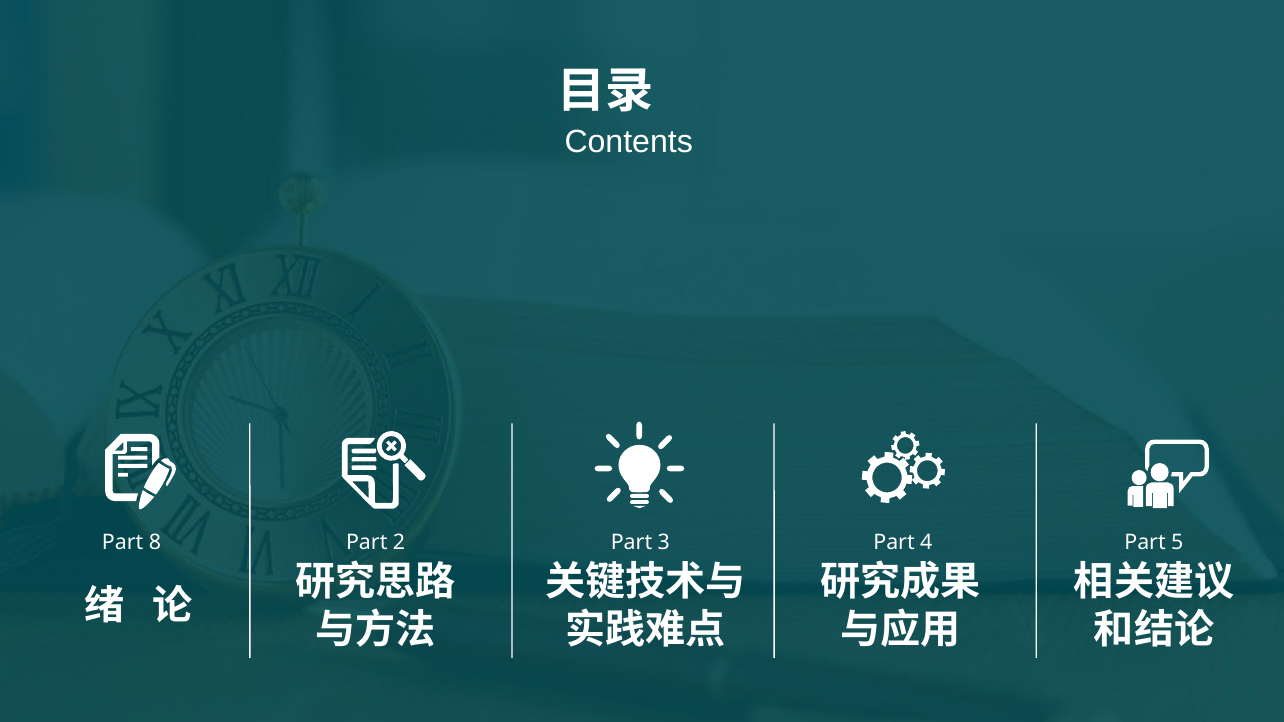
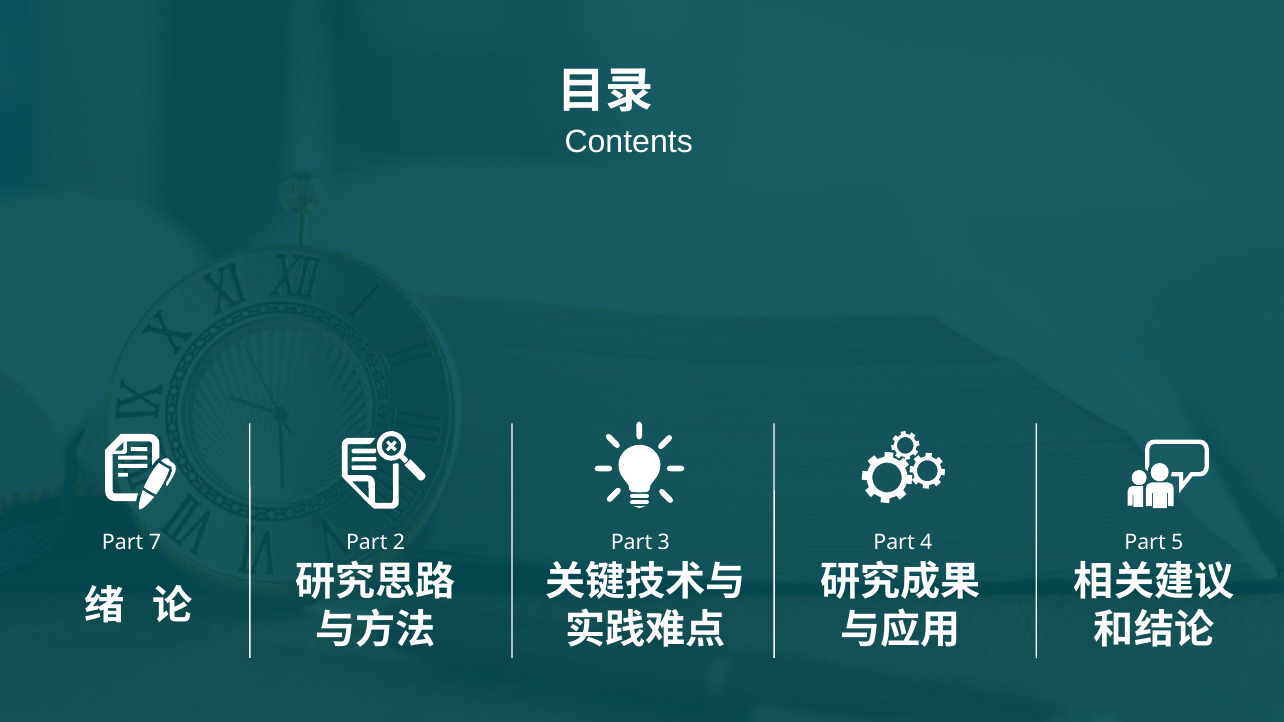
8: 8 -> 7 (155, 542)
